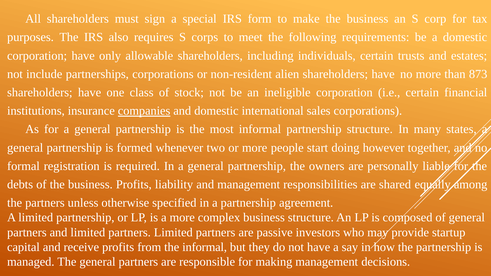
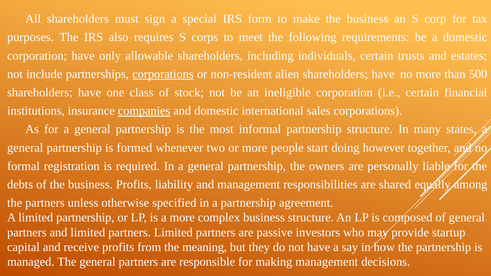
corporations underline: none -> present (163, 74)
873: 873 -> 500 (478, 74)
the informal: informal -> meaning (205, 247)
